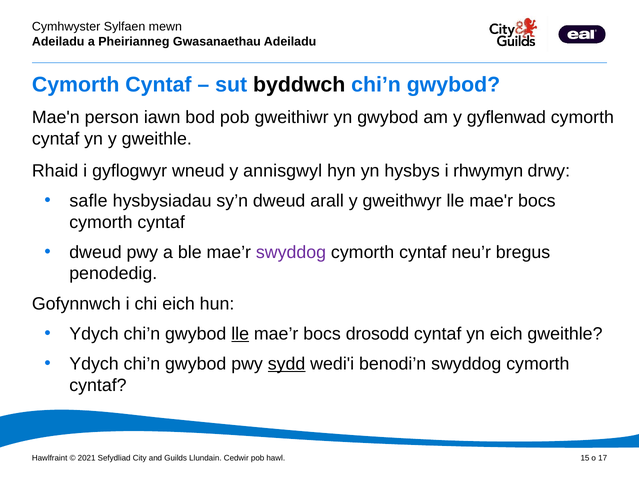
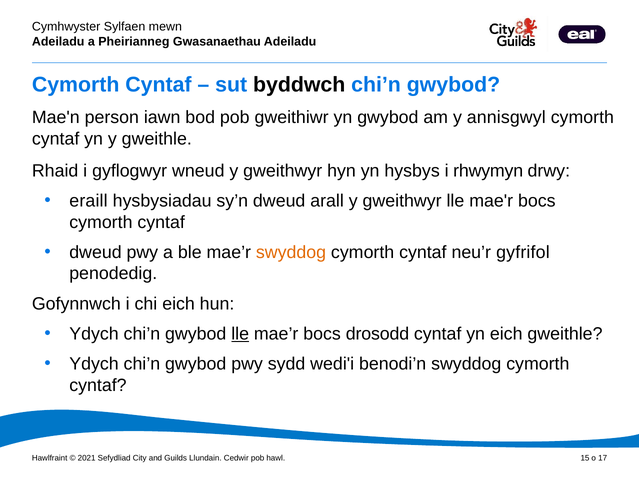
gyflenwad: gyflenwad -> annisgwyl (506, 118)
wneud y annisgwyl: annisgwyl -> gweithwyr (283, 171)
safle: safle -> eraill (89, 201)
swyddog colour: purple -> orange (291, 252)
bregus: bregus -> gyfrifol (523, 252)
sydd underline: present -> none (287, 364)
